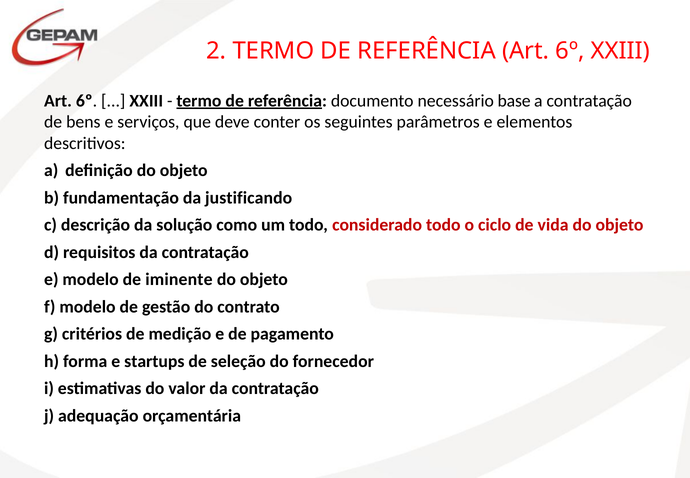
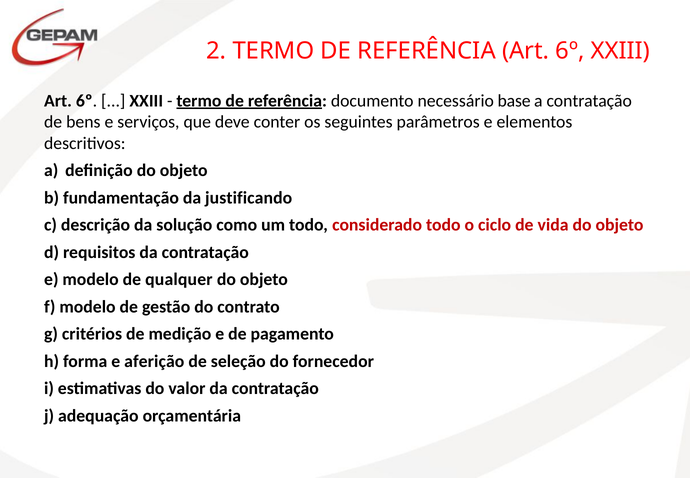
iminente: iminente -> qualquer (179, 279)
startups: startups -> aferição (154, 361)
